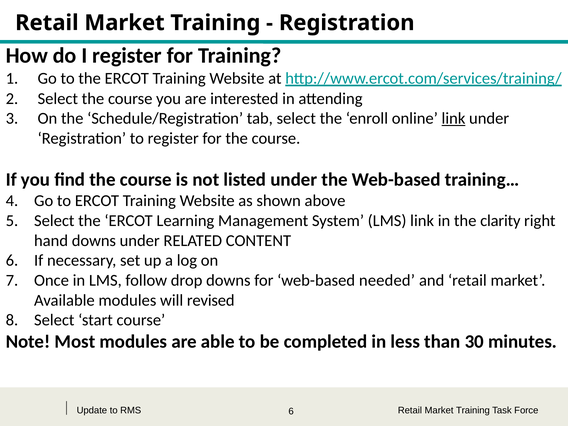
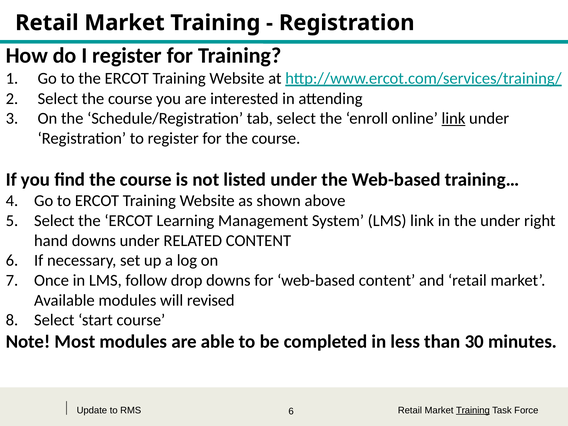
the clarity: clarity -> under (500, 221)
web-based needed: needed -> content (387, 280)
Training underline: none -> present (473, 410)
